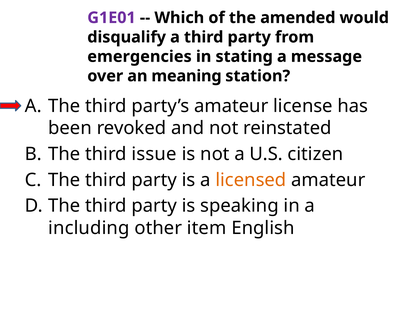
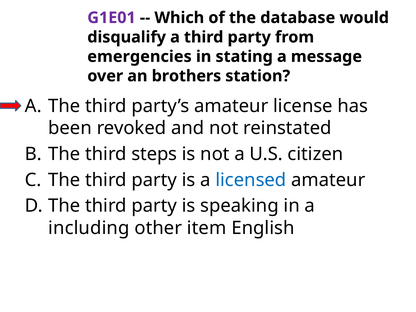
amended: amended -> database (298, 18)
meaning: meaning -> brothers (186, 76)
issue: issue -> steps (154, 154)
licensed colour: orange -> blue (251, 180)
